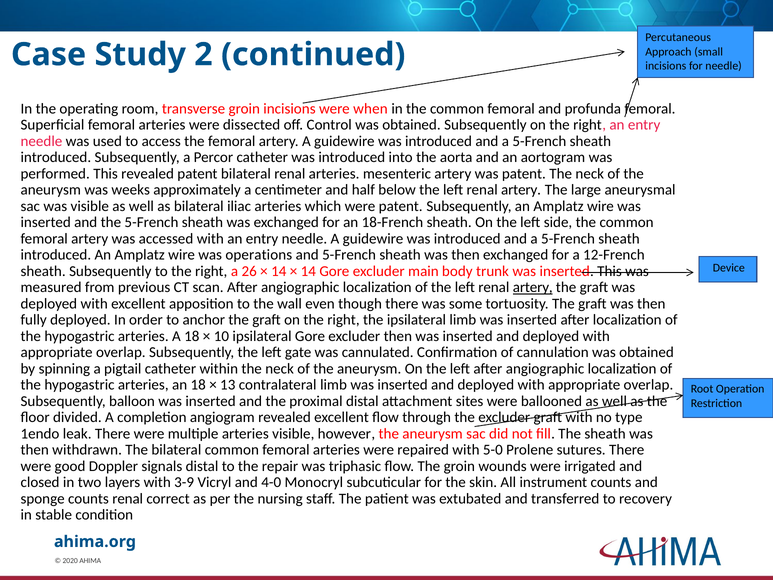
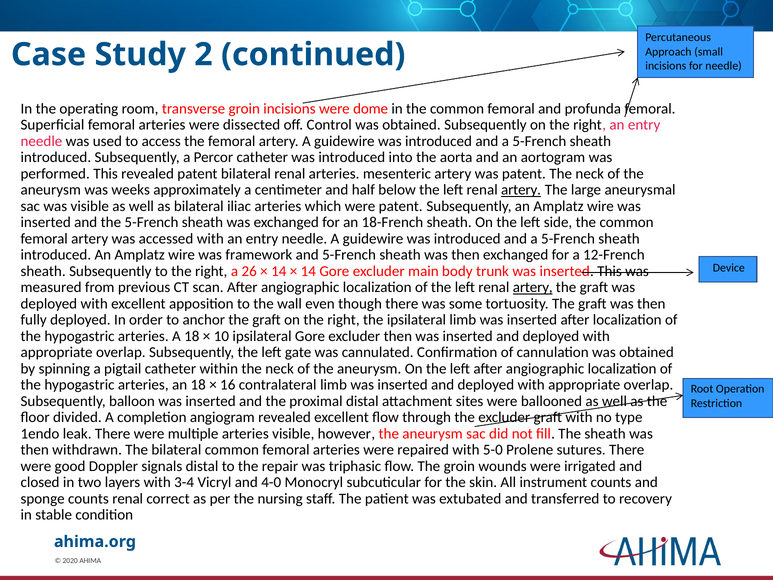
when: when -> dome (371, 109)
artery underline: none -> present (521, 190)
operations: operations -> framework (259, 255)
13: 13 -> 16 (228, 385)
3-9: 3-9 -> 3-4 (184, 482)
